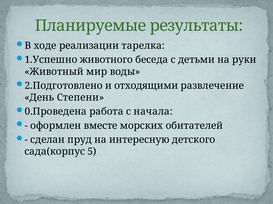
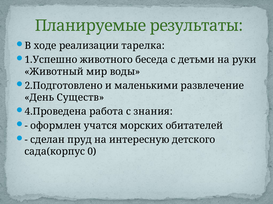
отходящими: отходящими -> маленькими (146, 86)
Степени: Степени -> Существ (80, 98)
0.Проведена: 0.Проведена -> 4.Проведена (56, 112)
начала: начала -> знания (153, 112)
вместе: вместе -> учатся (100, 126)
5: 5 -> 0 (92, 152)
